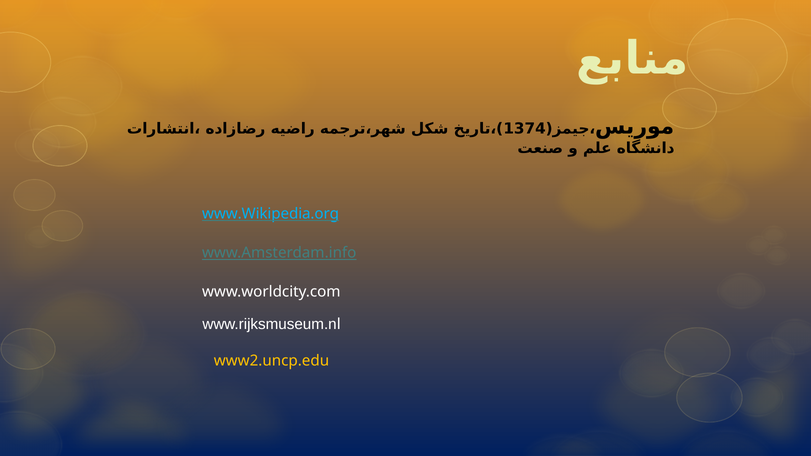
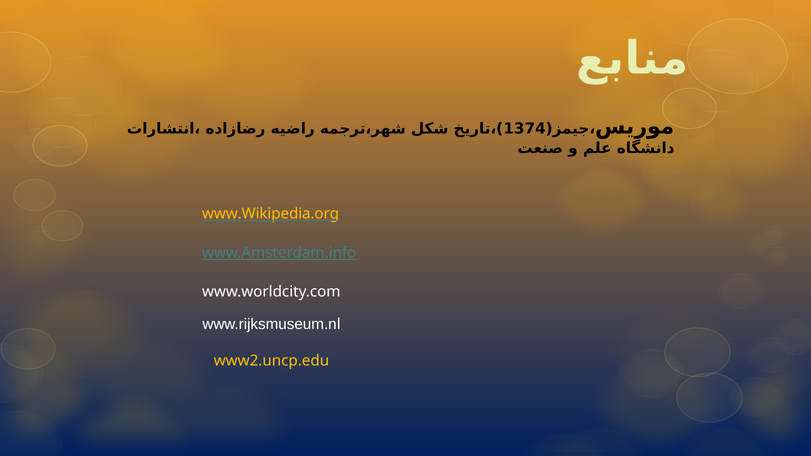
www.Wikipedia.org colour: light blue -> yellow (271, 214)
